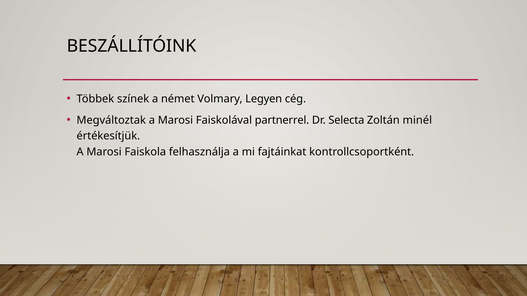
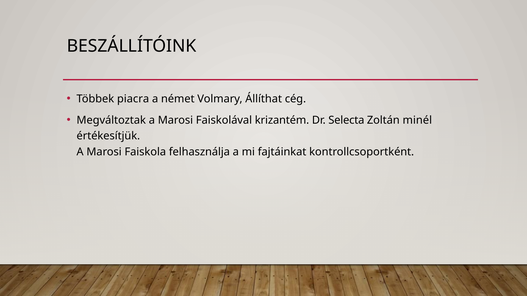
színek: színek -> piacra (133, 99)
Legyen: Legyen -> Állíthat (264, 99)
partnerrel: partnerrel -> krizantém (282, 120)
